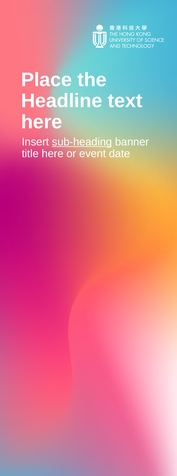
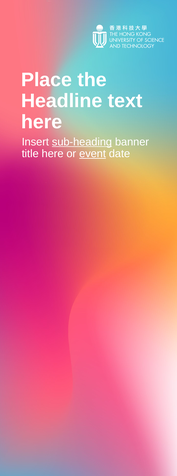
event underline: none -> present (93, 154)
